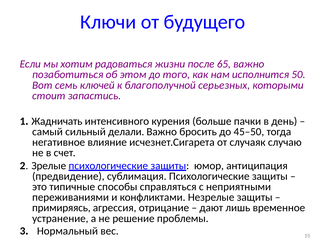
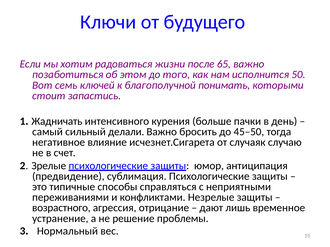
серьезных: серьезных -> понимать (224, 85)
примиряясь: примиряясь -> возрастного (61, 208)
